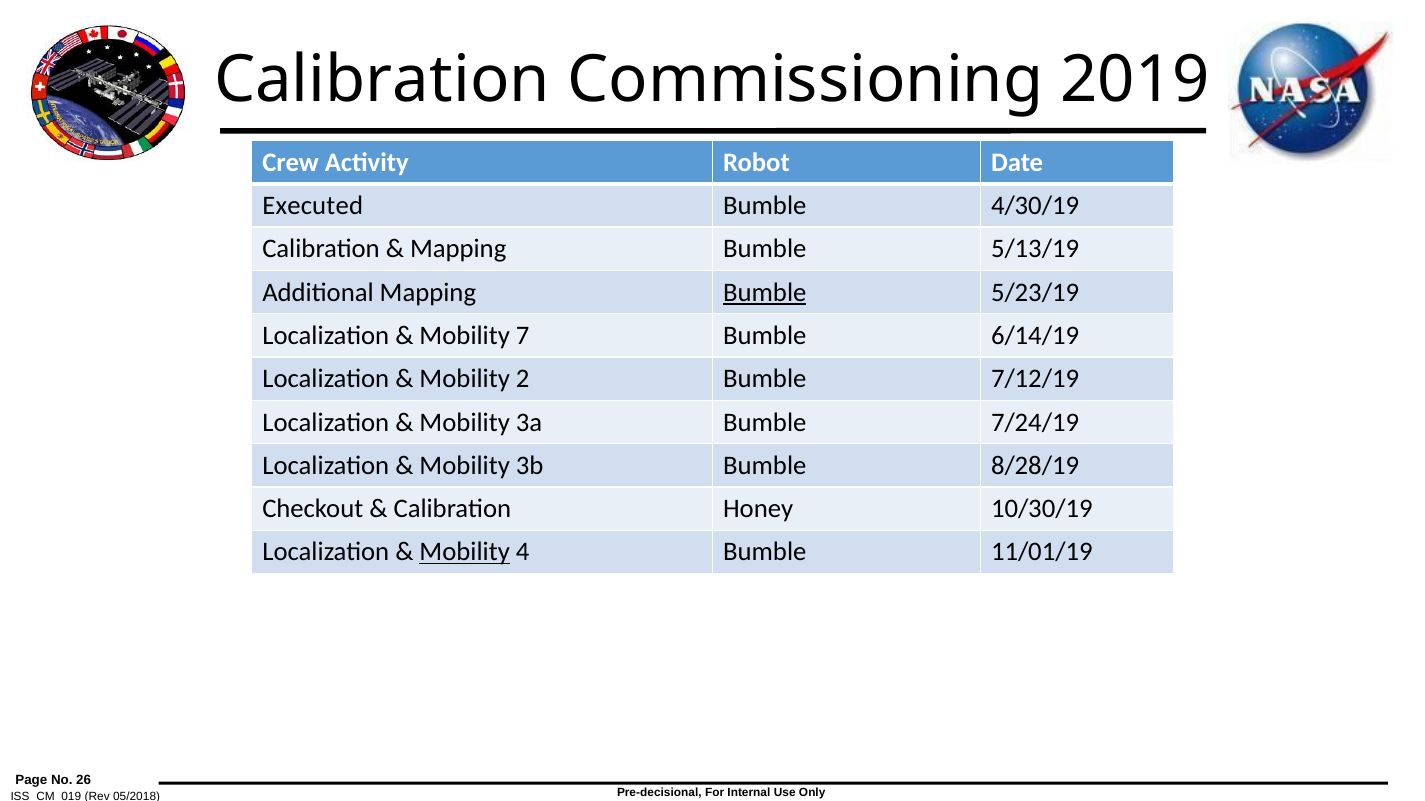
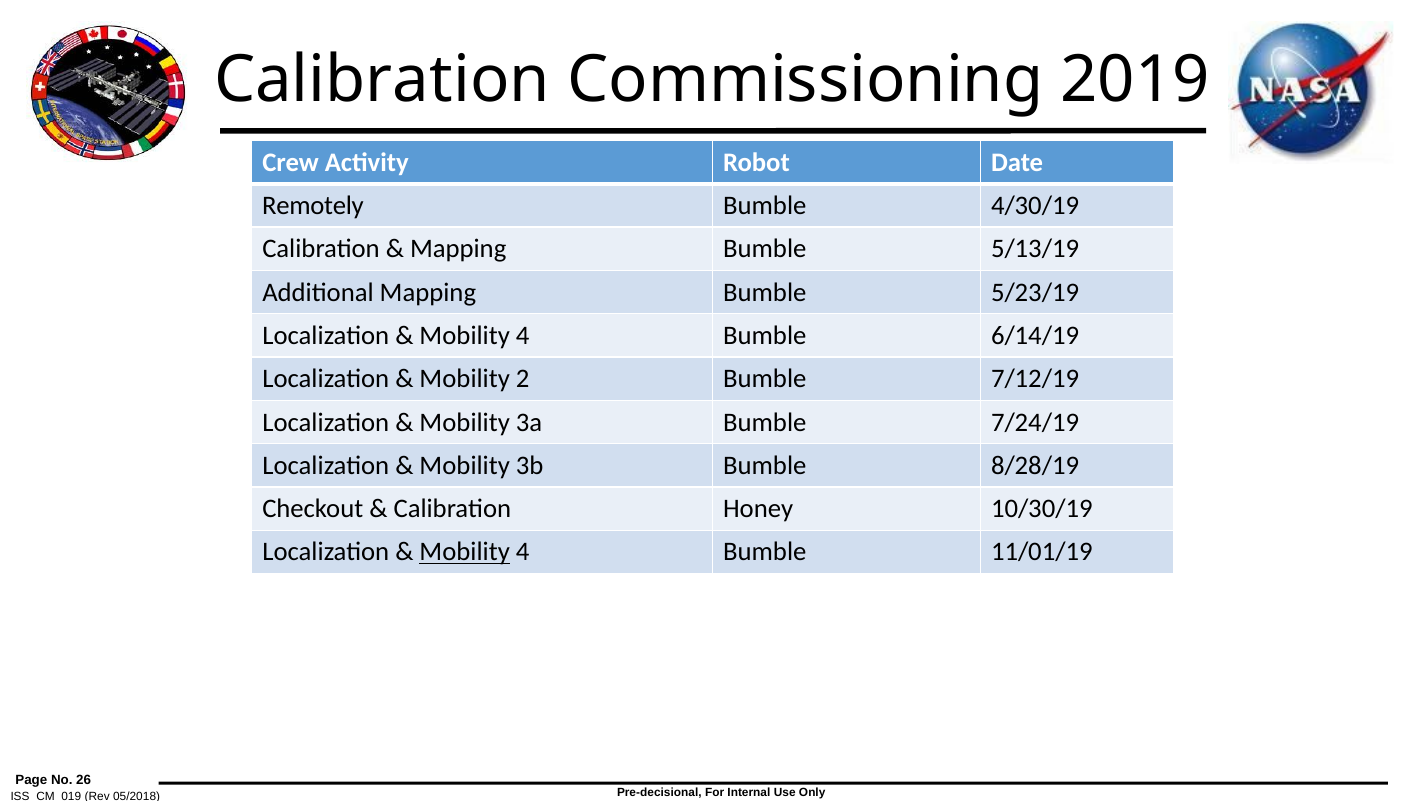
Executed: Executed -> Remotely (313, 206)
Bumble underline: present -> none (765, 293)
7: 7 -> 4 (523, 336)
